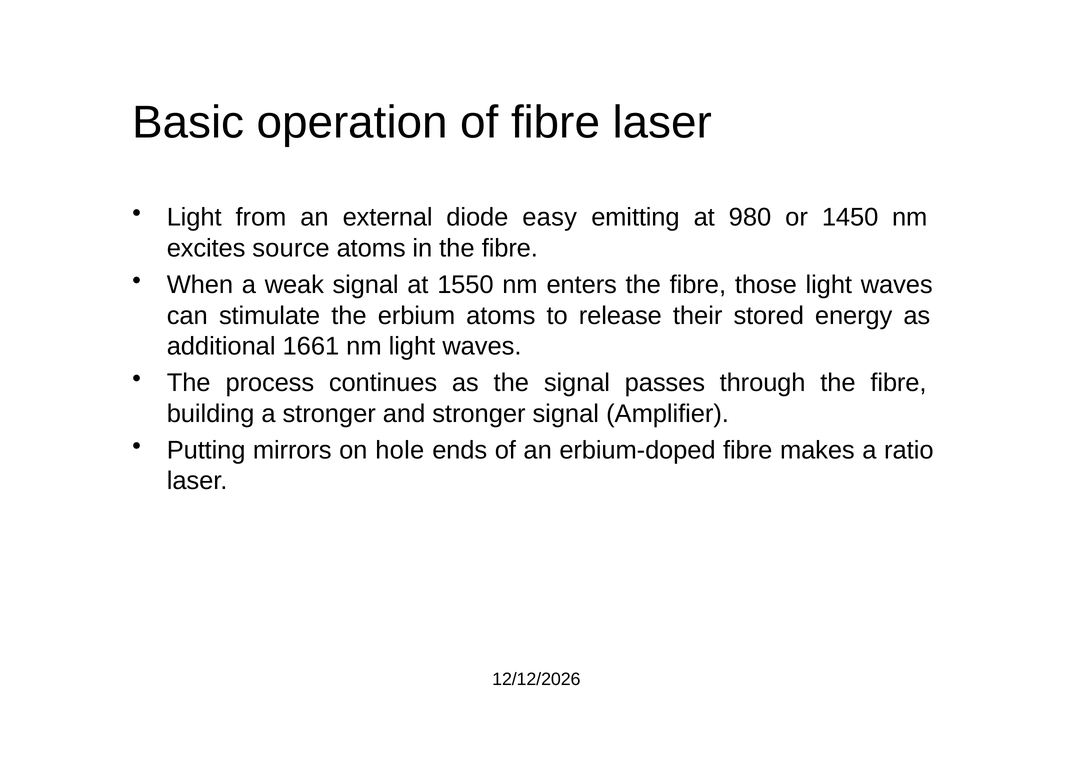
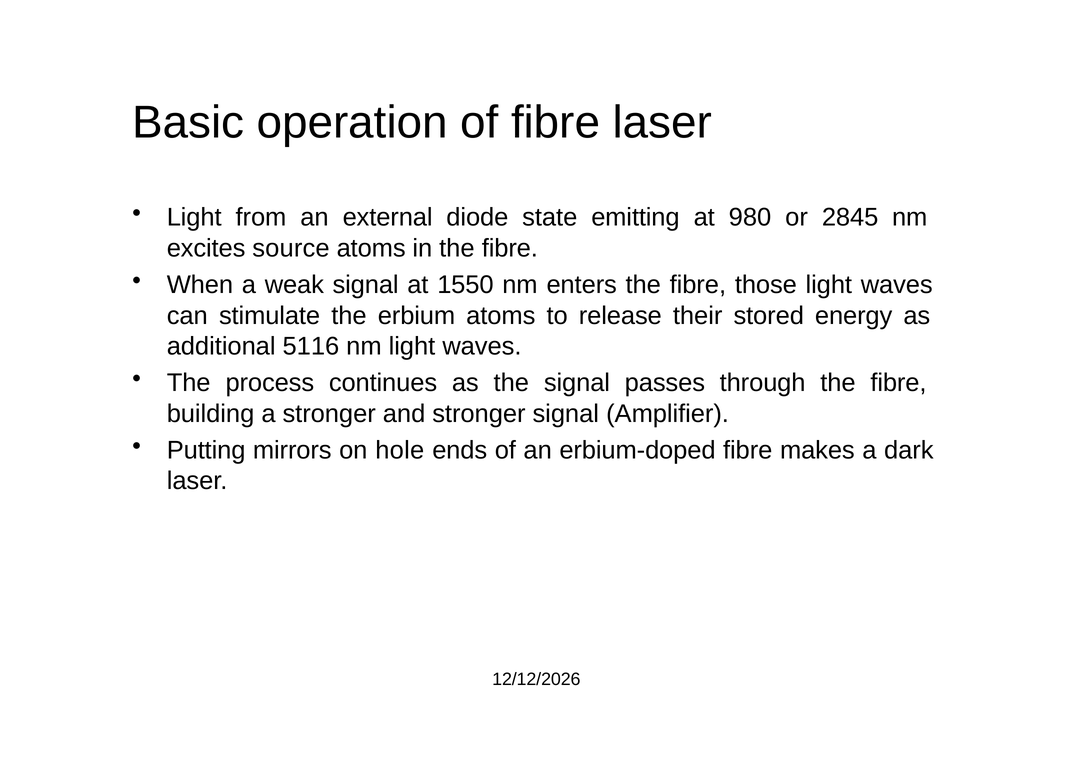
easy: easy -> state (550, 217)
1450: 1450 -> 2845 (850, 217)
1661: 1661 -> 5116 (311, 346)
ratio: ratio -> dark (909, 450)
